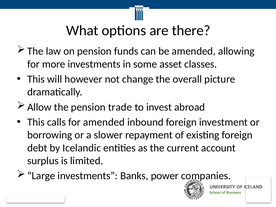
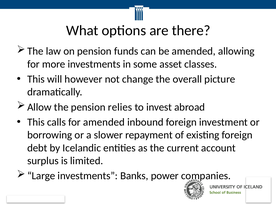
trade: trade -> relies (120, 107)
